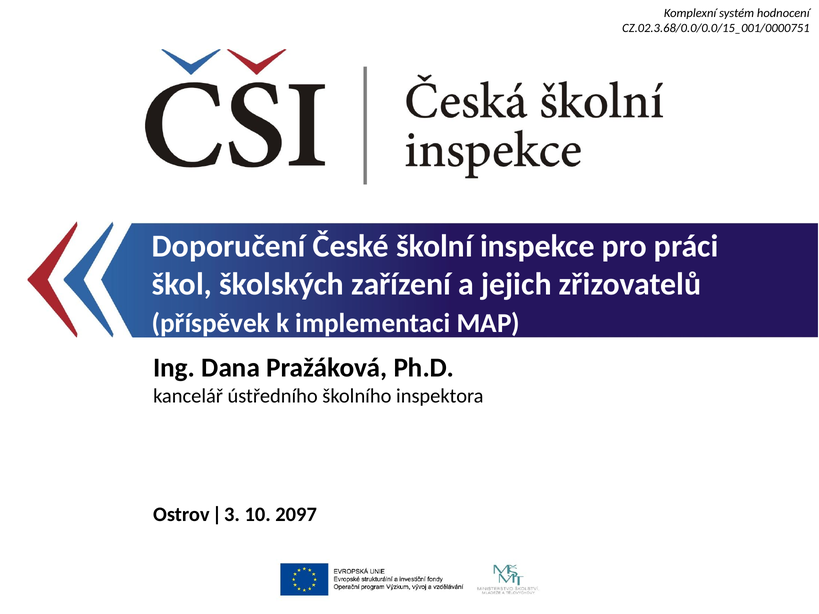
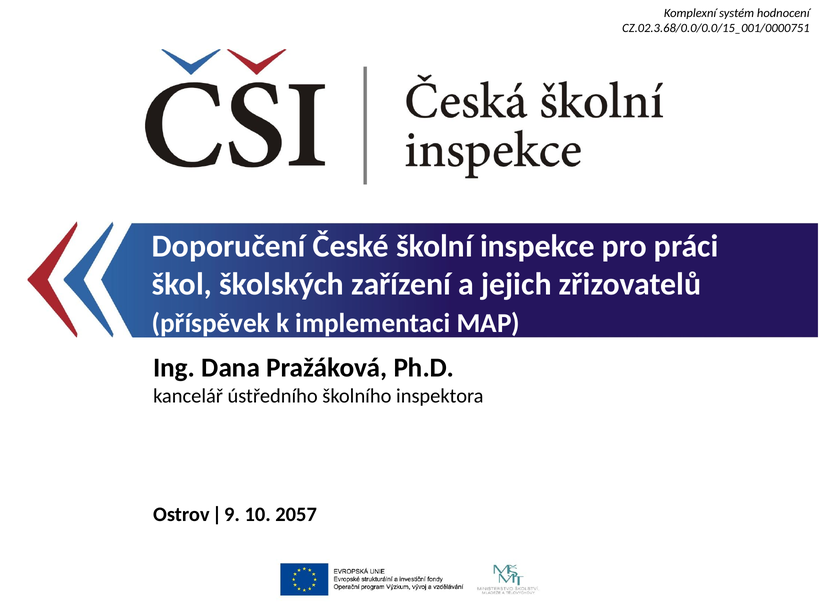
3: 3 -> 9 (232, 515)
2097: 2097 -> 2057 (296, 515)
